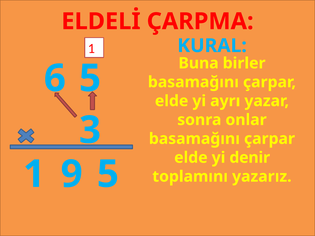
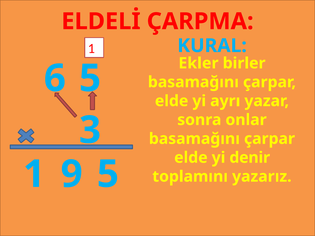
Buna: Buna -> Ekler (198, 63)
